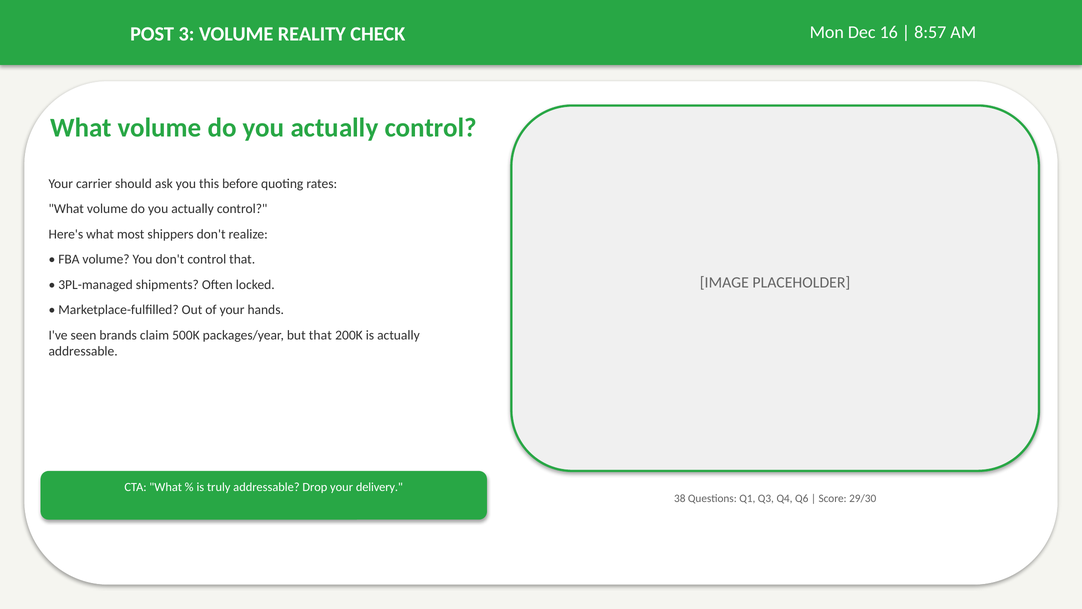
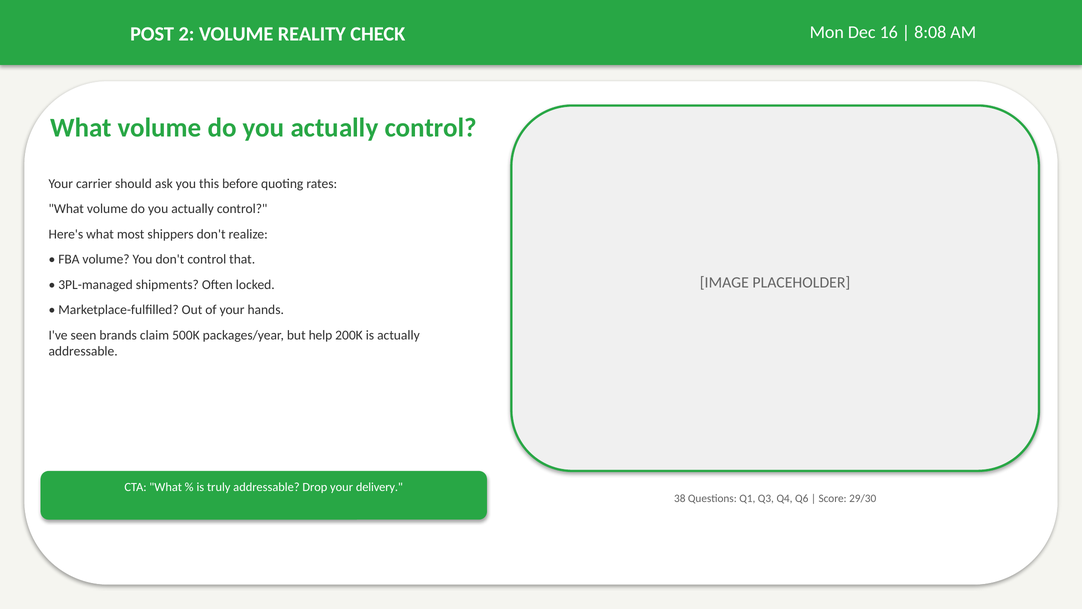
3: 3 -> 2 (186, 34)
8:57: 8:57 -> 8:08 (930, 32)
but that: that -> help (320, 335)
